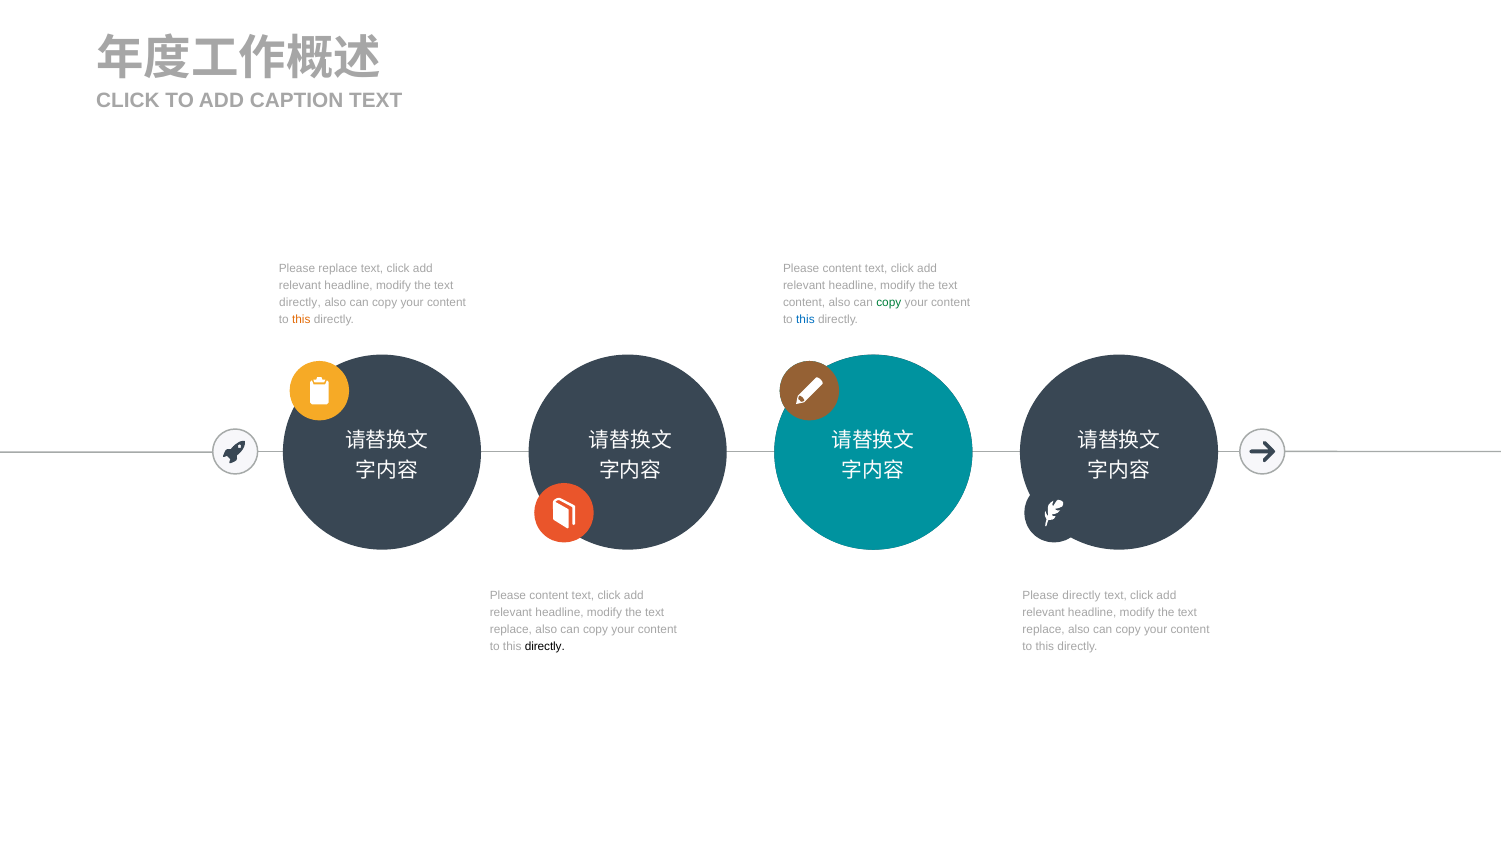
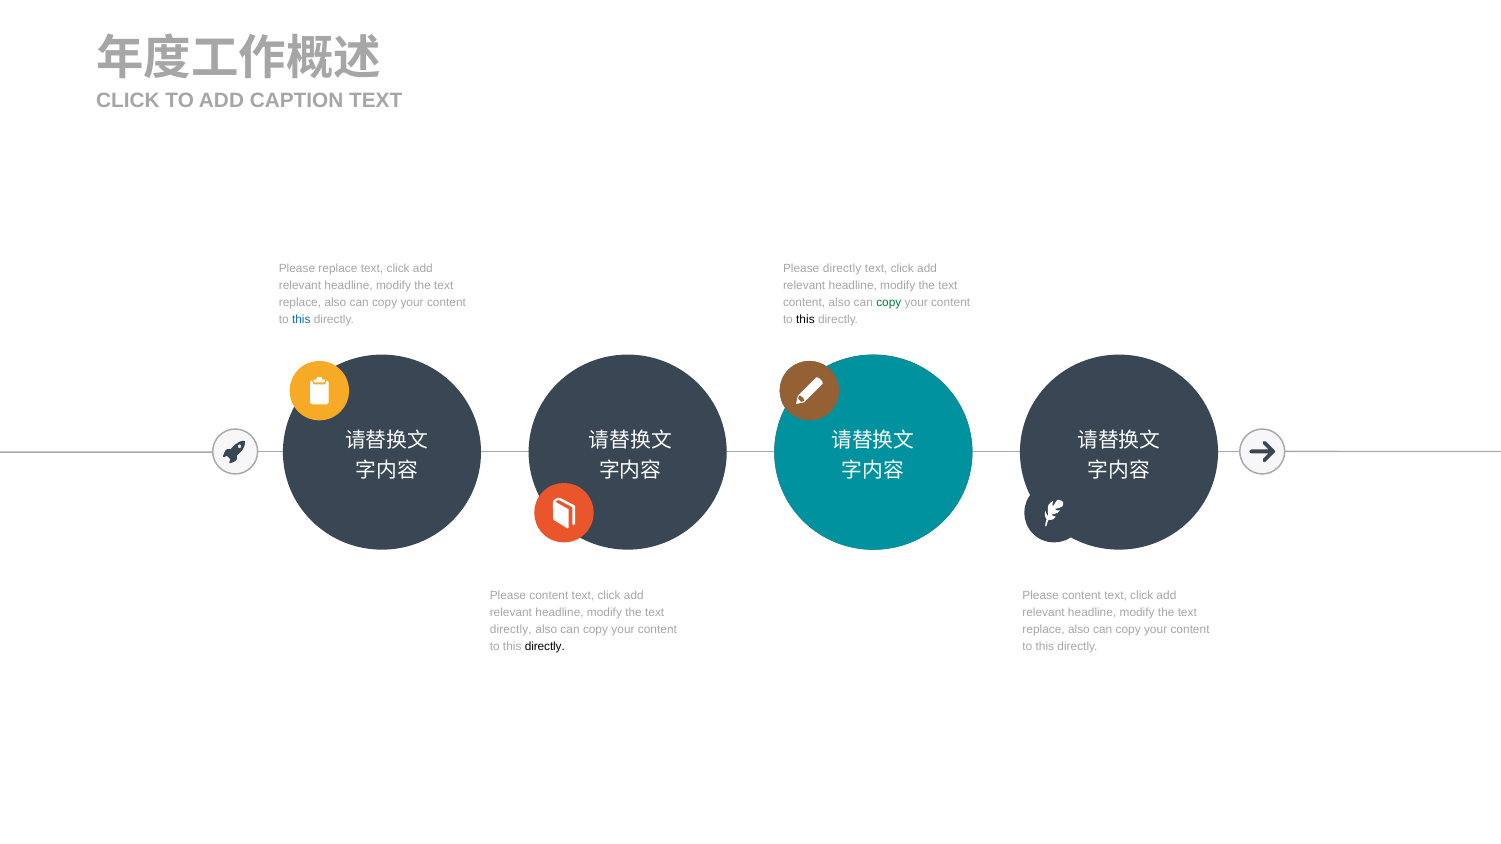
content: content -> directly (842, 269)
directly: directly -> replace (300, 303)
this colour: blue -> black (805, 320)
this colour: orange -> blue (301, 320)
directly: directly -> content (1082, 596)
replace: replace -> directly (511, 630)
